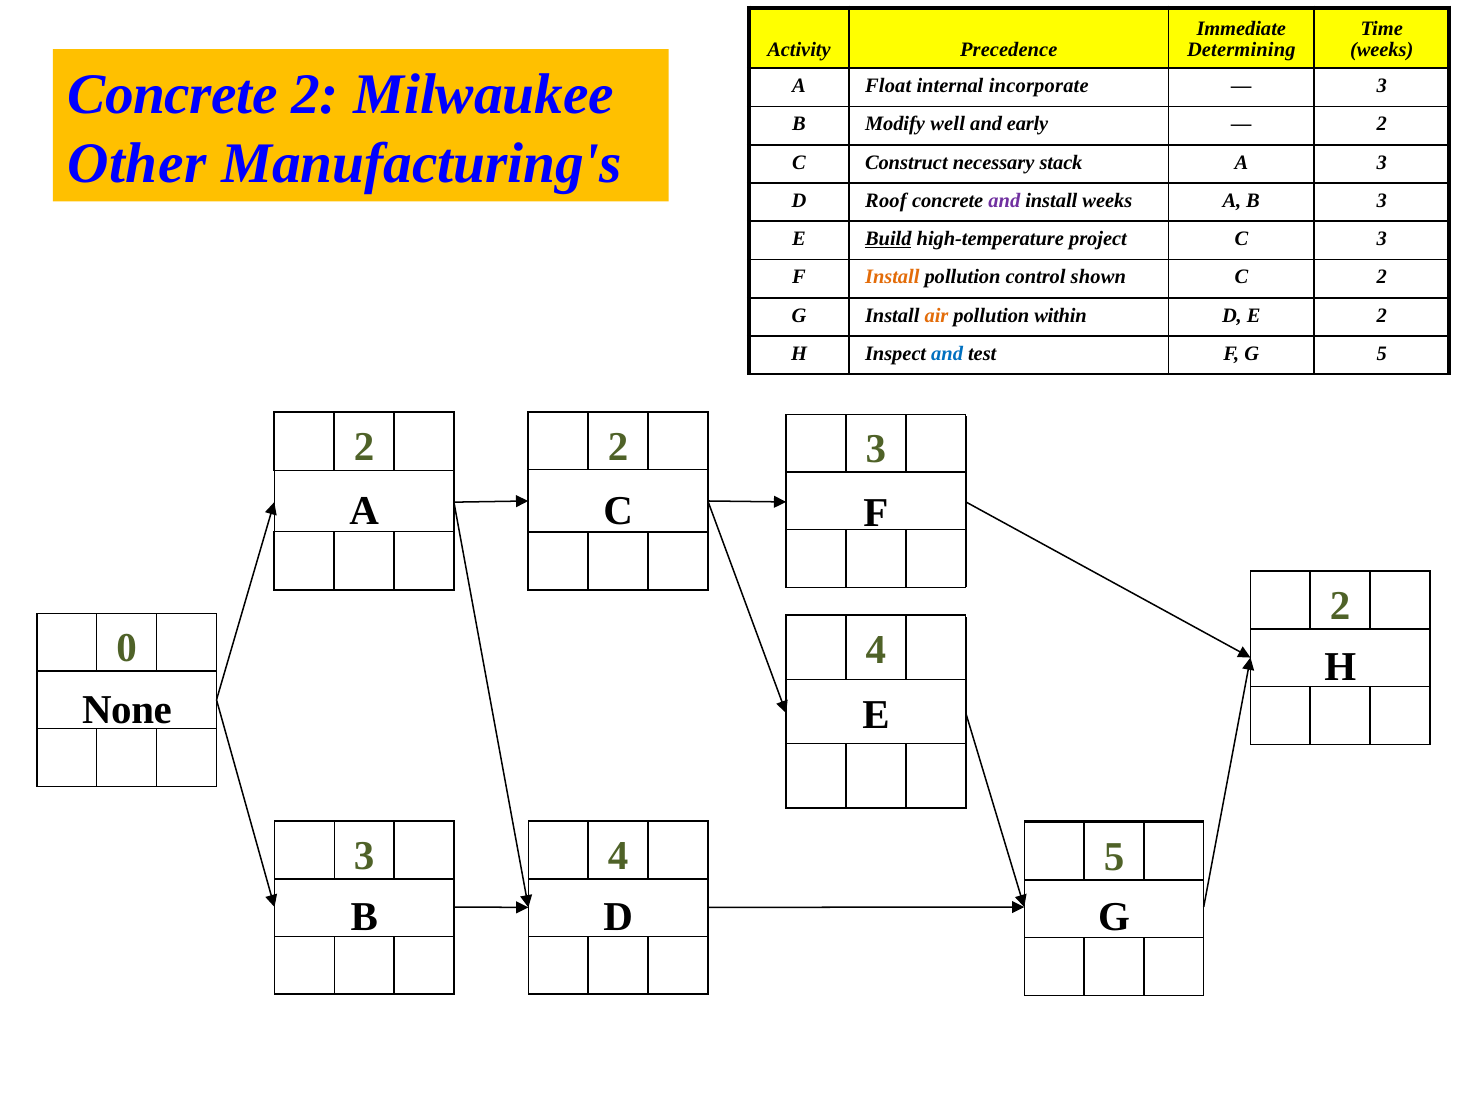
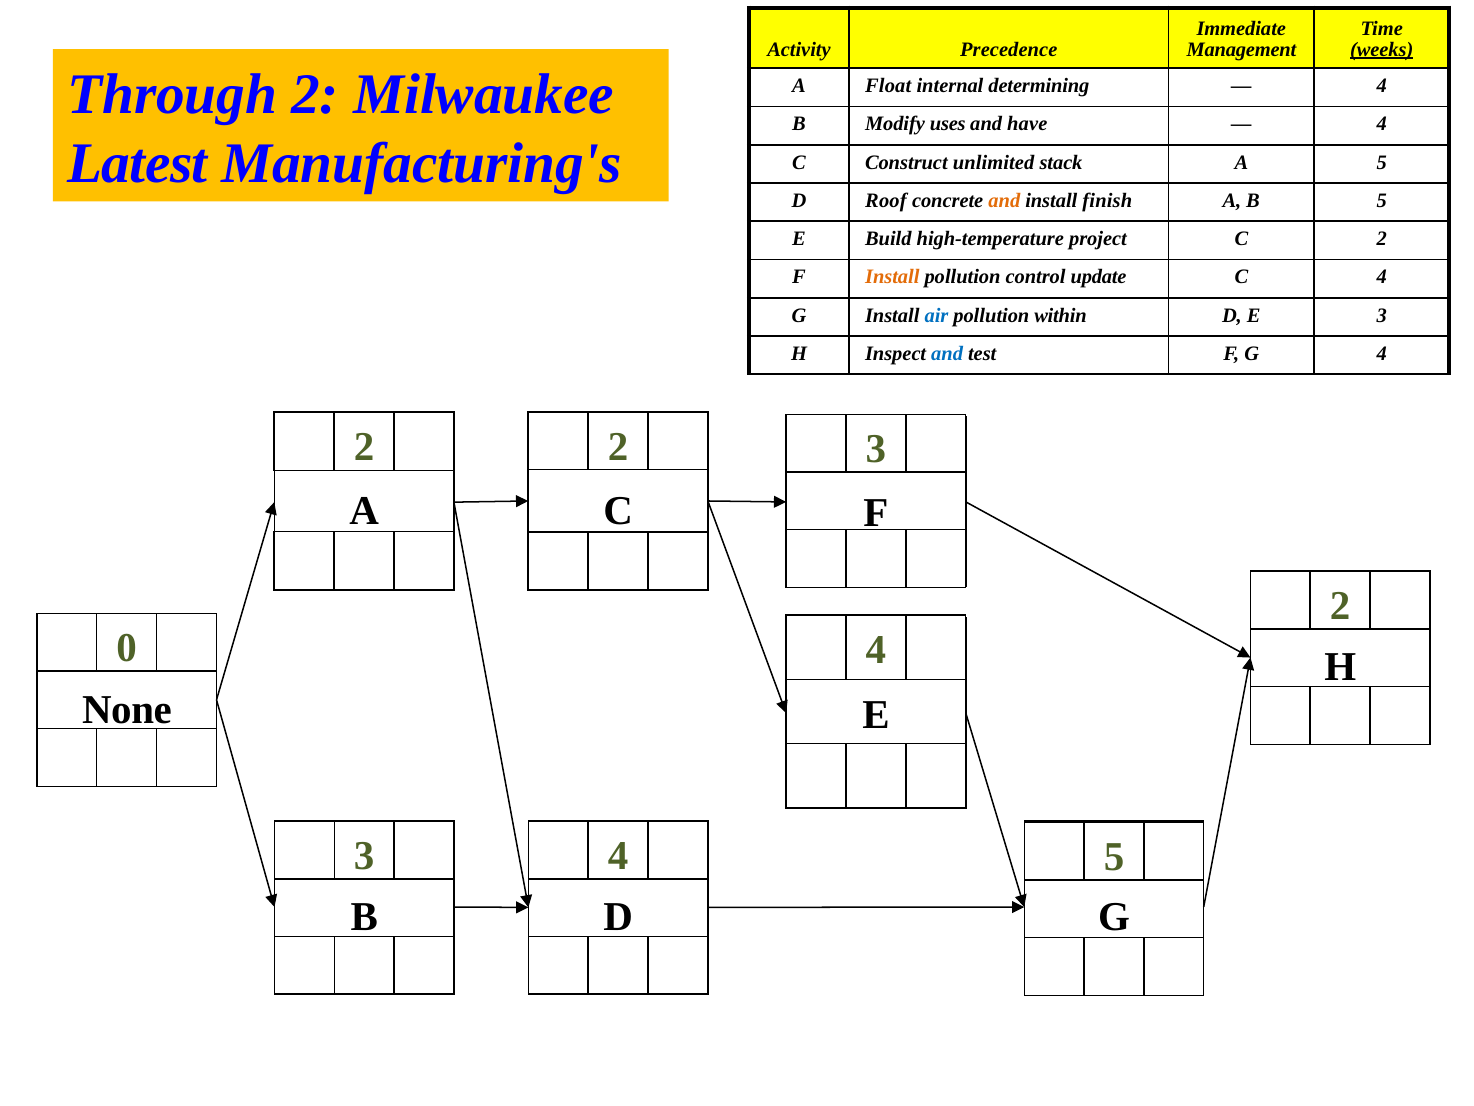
Determining: Determining -> Management (1241, 49)
weeks underline: none -> present (1382, 49)
Concrete: Concrete -> Through (172, 95)
incorporate: incorporate -> determining (1039, 86)
3: 3 -> 4 (1382, 86)
well: well -> uses (948, 124)
early: early -> have (1027, 124)
2: 2 -> 4 (1382, 124)
Other: Other -> Latest (138, 164)
necessary: necessary -> unlimited (994, 162)
A 3: 3 -> 5 (1382, 162)
and colour: purple -> orange (1004, 200)
install weeks: weeks -> finish (1107, 200)
A B 3: 3 -> 5 (1382, 200)
Build underline: present -> none (888, 239)
3: 3 -> 2 (1382, 239)
shown: shown -> update (1099, 277)
2: 2 -> 4 (1382, 277)
air colour: orange -> blue (936, 315)
E 2: 2 -> 3 (1382, 315)
F G 5: 5 -> 4 (1382, 353)
